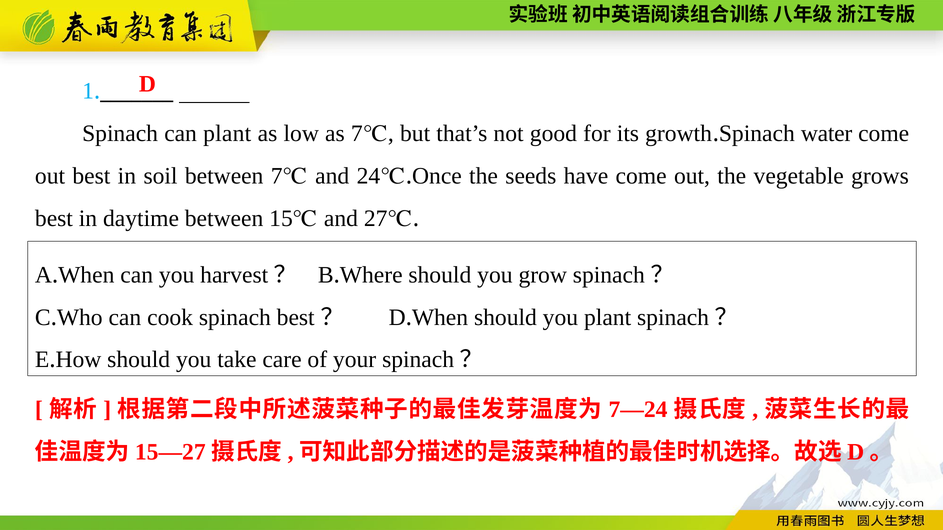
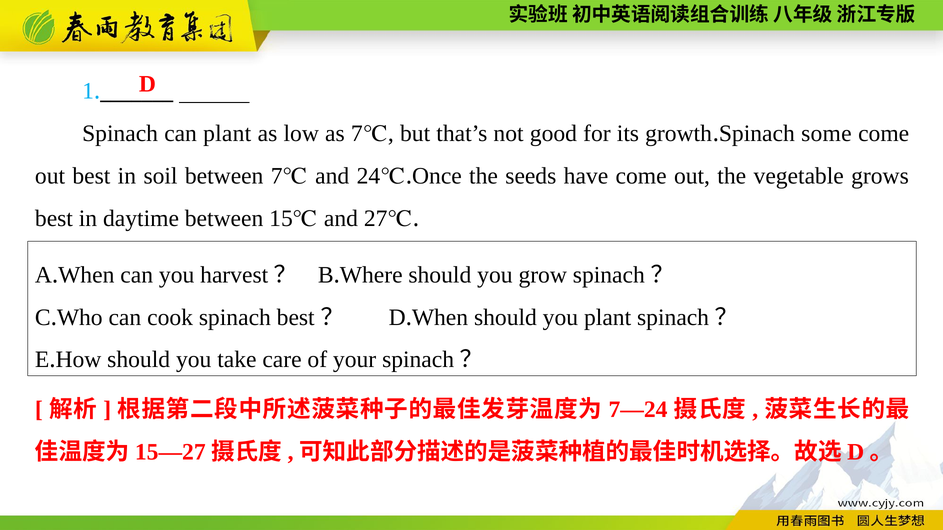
water: water -> some (826, 134)
